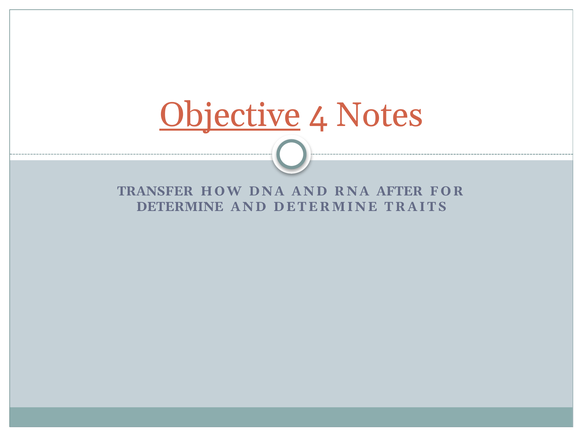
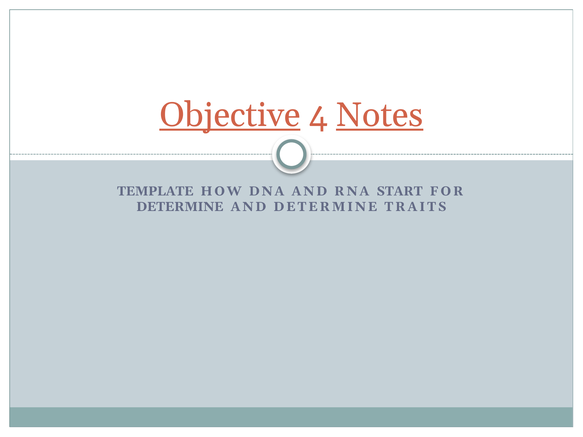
Notes underline: none -> present (380, 115)
TRANSFER: TRANSFER -> TEMPLATE (155, 191)
AFTER: AFTER -> START (400, 191)
